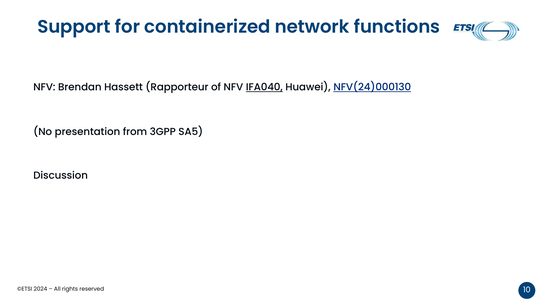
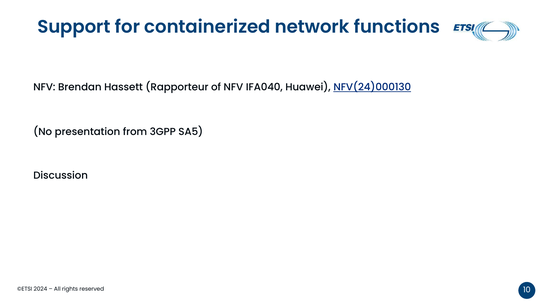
IFA040 underline: present -> none (264, 87)
